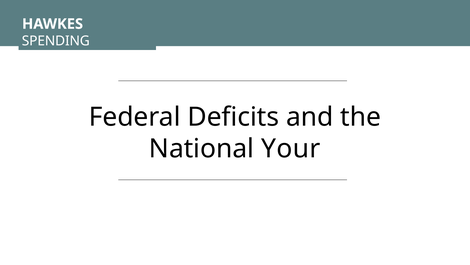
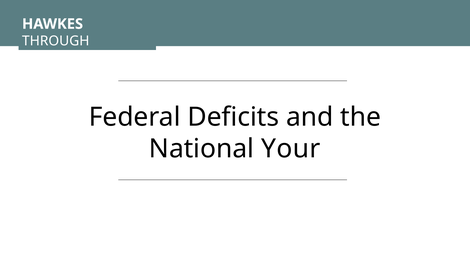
SPENDING: SPENDING -> THROUGH (56, 41)
